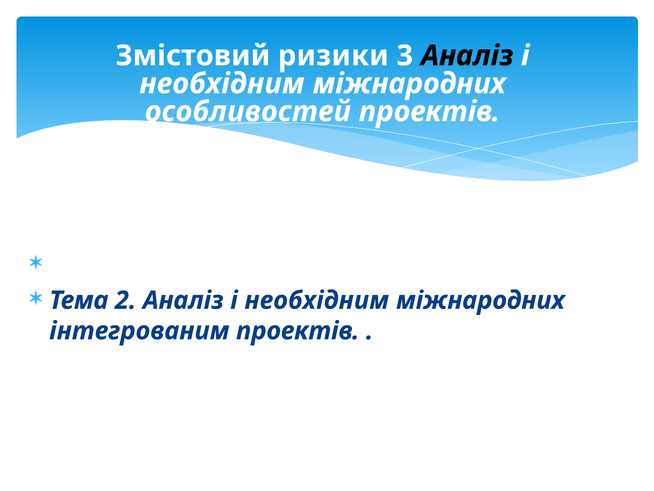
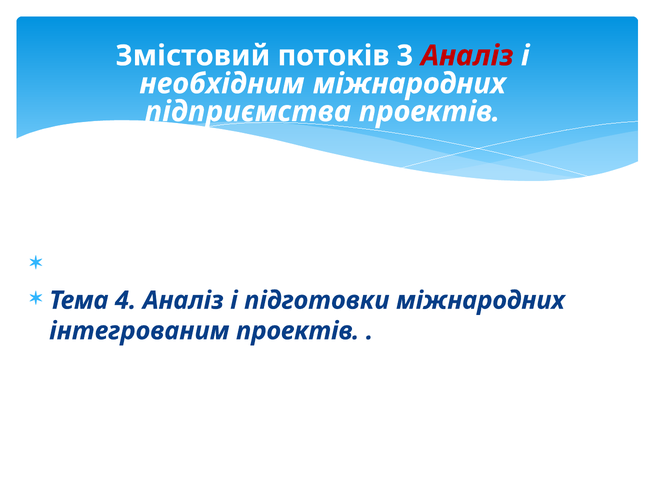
ризики: ризики -> потоків (334, 56)
Аналіз colour: black -> red (467, 56)
особливостей: особливостей -> підприємства (248, 111)
2: 2 -> 4 (126, 300)
необхідним: необхідним -> підготовки (317, 300)
